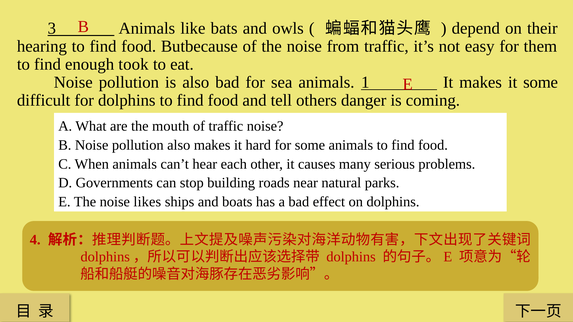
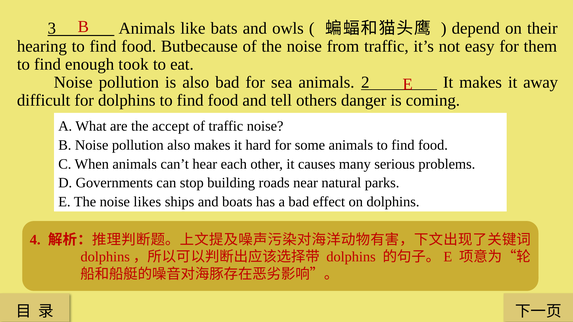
1: 1 -> 2 (365, 82)
it some: some -> away (541, 82)
mouth: mouth -> accept (171, 126)
